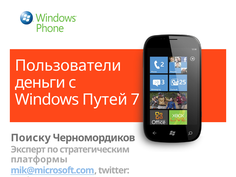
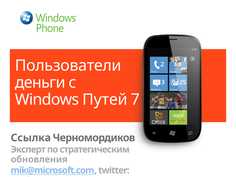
Поиску: Поиску -> Ссылка (31, 138)
платформы: платформы -> обновления (39, 159)
